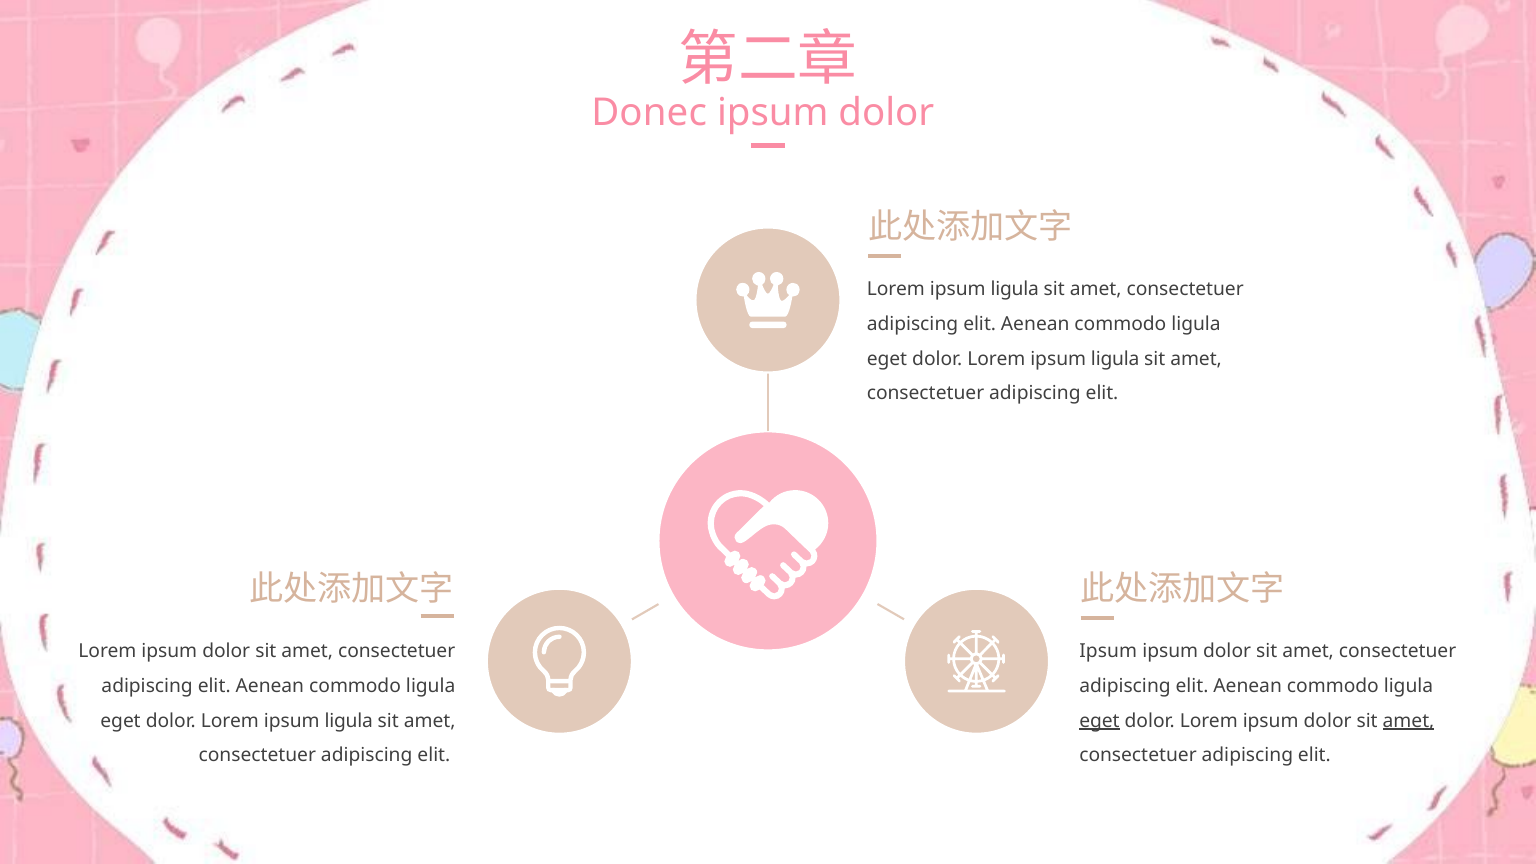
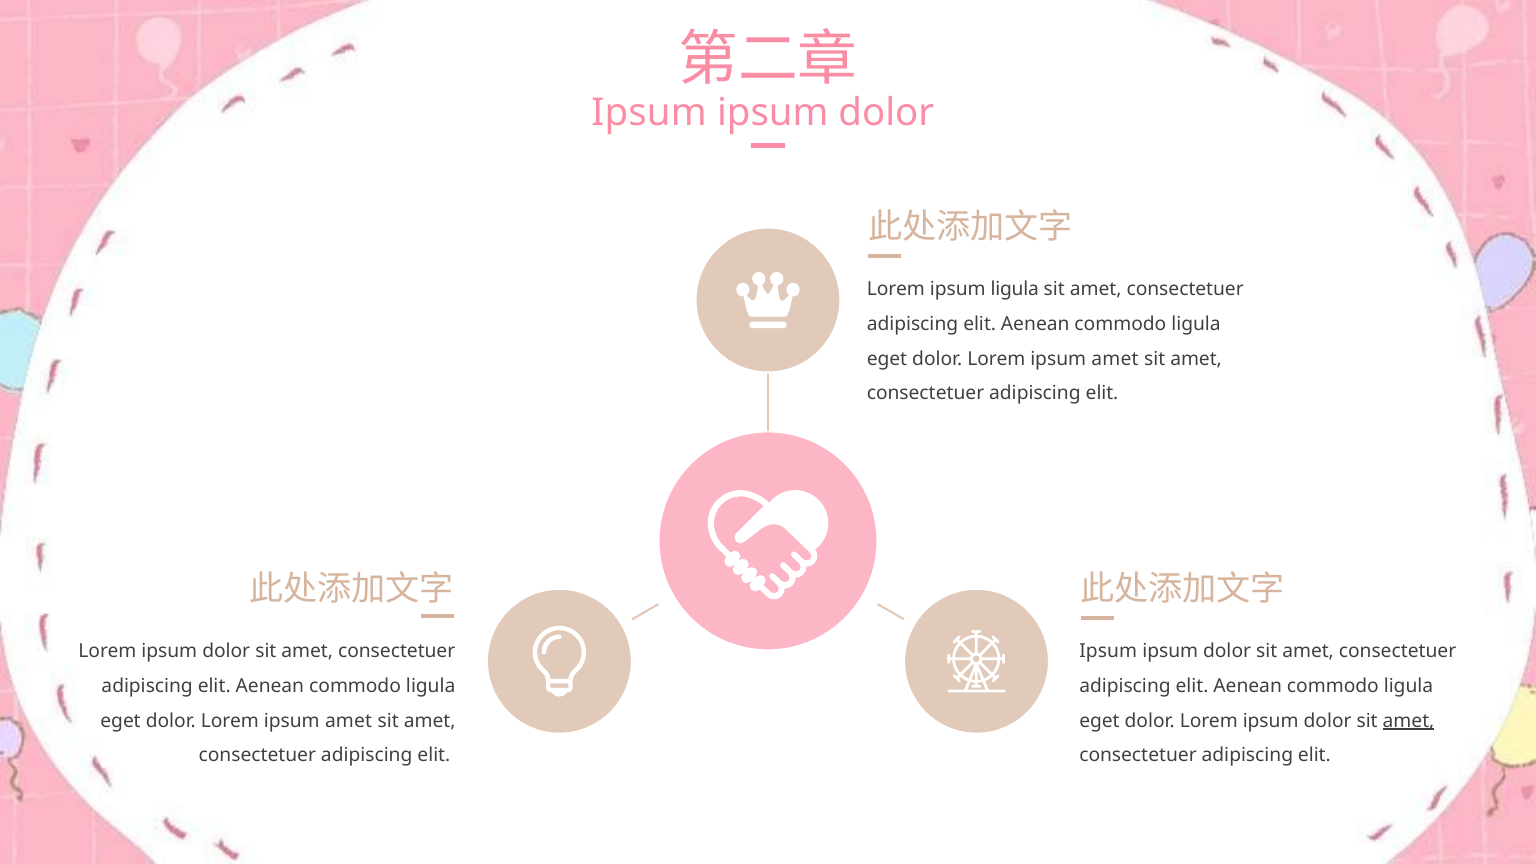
Donec: Donec -> Ipsum (649, 113)
ligula: ligula -> amet (1115, 359)
ligula: ligula -> amet (349, 721)
eget underline: present -> none (1099, 721)
